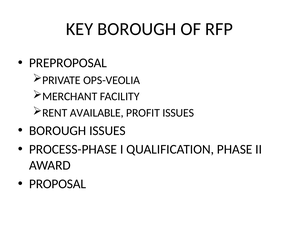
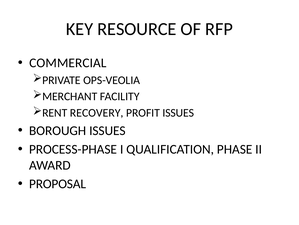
KEY BOROUGH: BOROUGH -> RESOURCE (137, 29)
PREPROPOSAL: PREPROPOSAL -> COMMERCIAL (68, 63)
AVAILABLE: AVAILABLE -> RECOVERY (97, 112)
